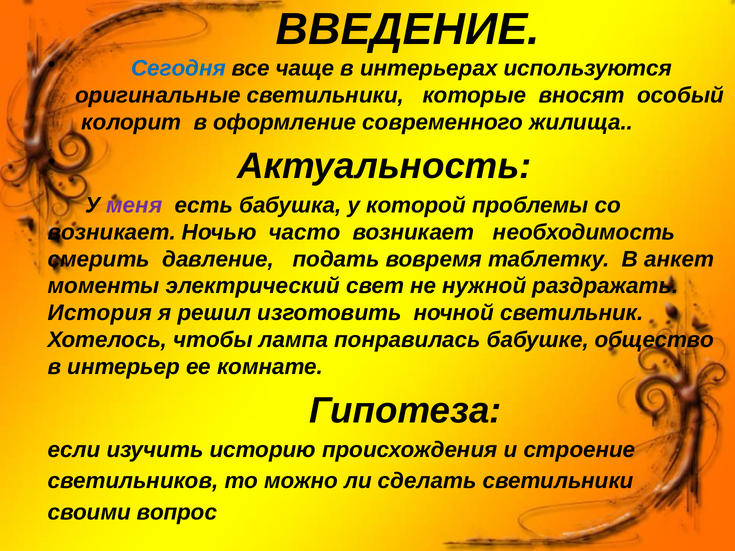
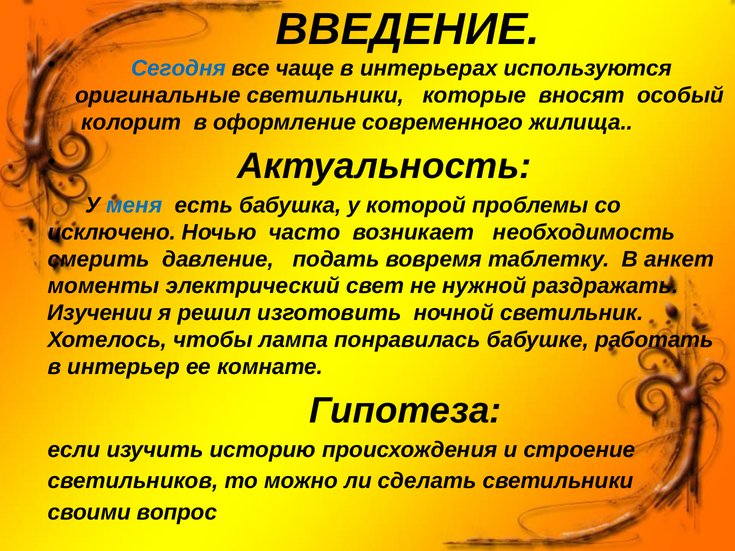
меня colour: purple -> blue (134, 205)
возникает: возникает -> исключено (112, 232)
История: История -> Изучении (100, 313)
общество: общество -> работать (654, 340)
